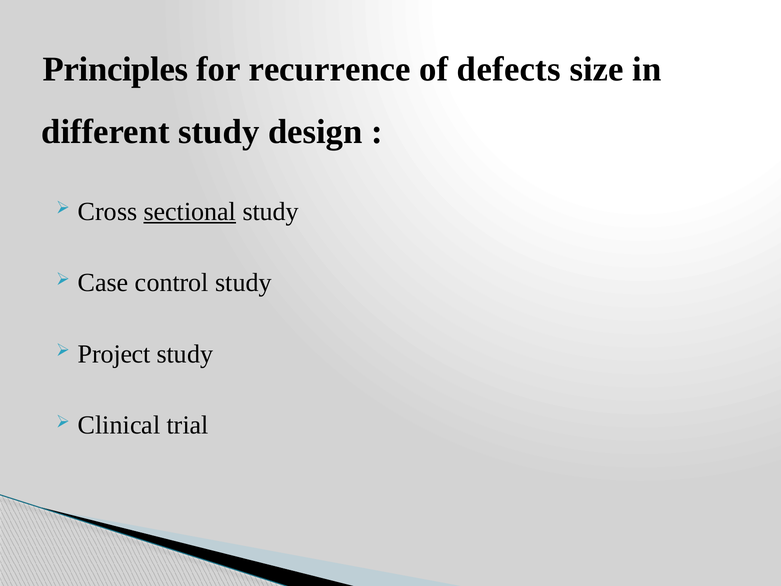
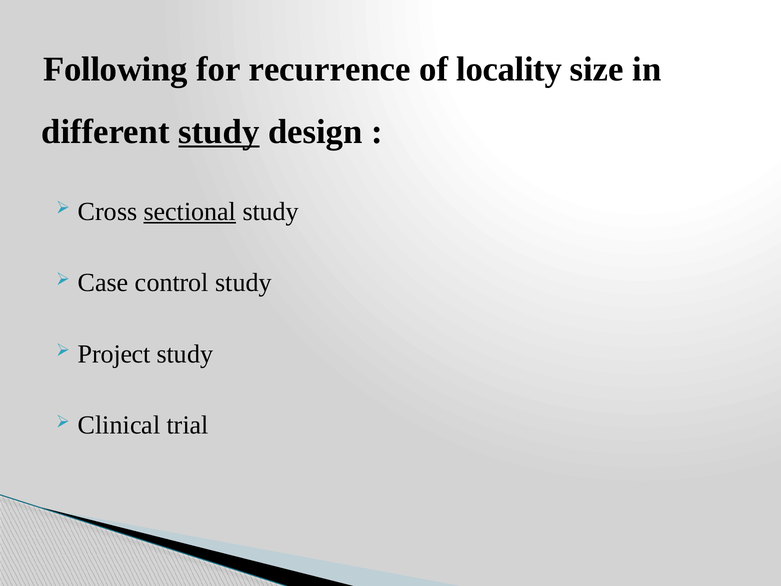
Principles: Principles -> Following (115, 69)
defects: defects -> locality (509, 69)
study underline: none -> present (219, 132)
